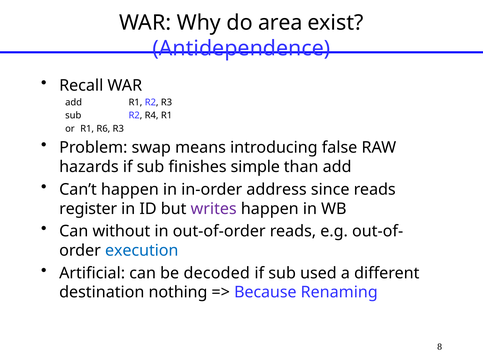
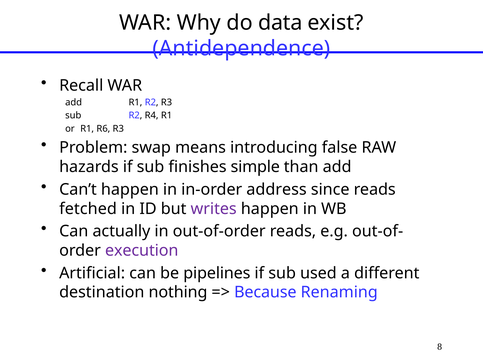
area: area -> data (280, 23)
register: register -> fetched (88, 209)
without: without -> actually (121, 231)
execution colour: blue -> purple (142, 251)
decoded: decoded -> pipelines (217, 273)
